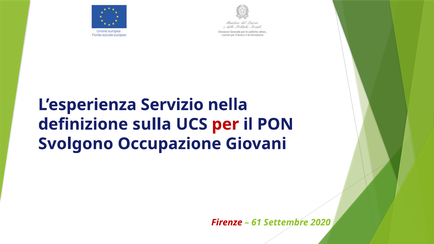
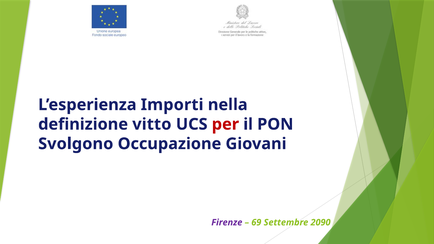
Servizio: Servizio -> Importi (172, 105)
sulla: sulla -> vitto (152, 124)
Firenze colour: red -> purple (227, 223)
61: 61 -> 69 (256, 223)
2020: 2020 -> 2090 (321, 223)
